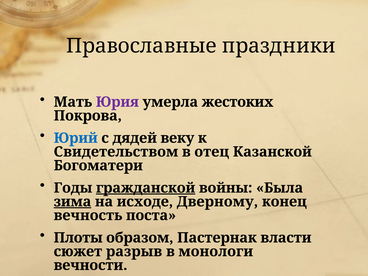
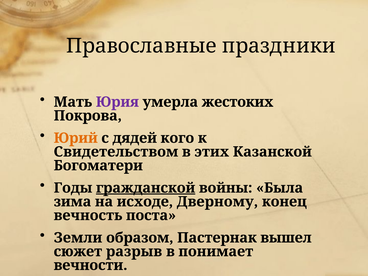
Юрий colour: blue -> orange (76, 138)
веку: веку -> кого (177, 138)
отец: отец -> этих (212, 152)
зима underline: present -> none (72, 202)
Плоты: Плоты -> Земли (78, 238)
власти: власти -> вышел (286, 238)
монологи: монологи -> понимает (216, 251)
